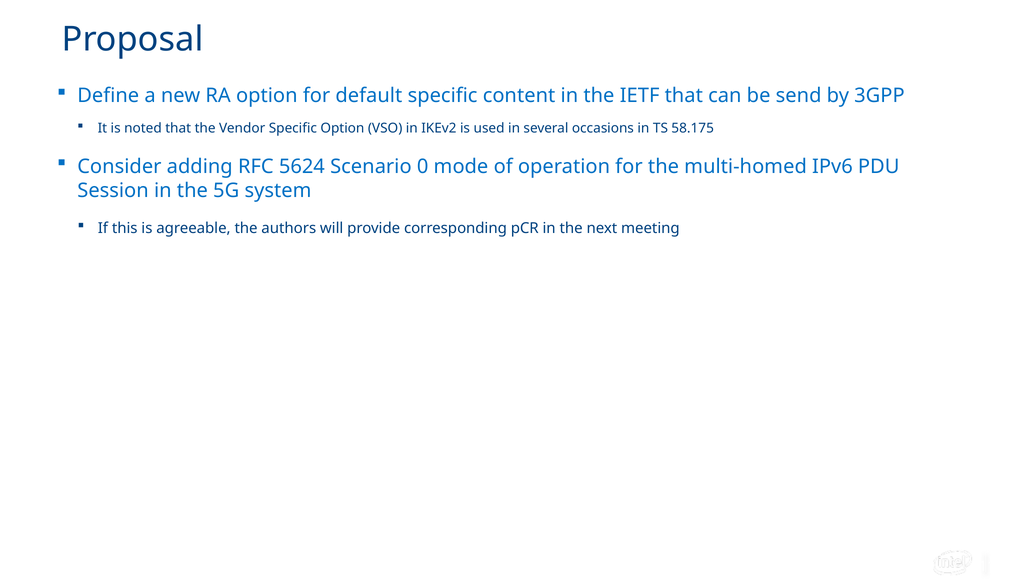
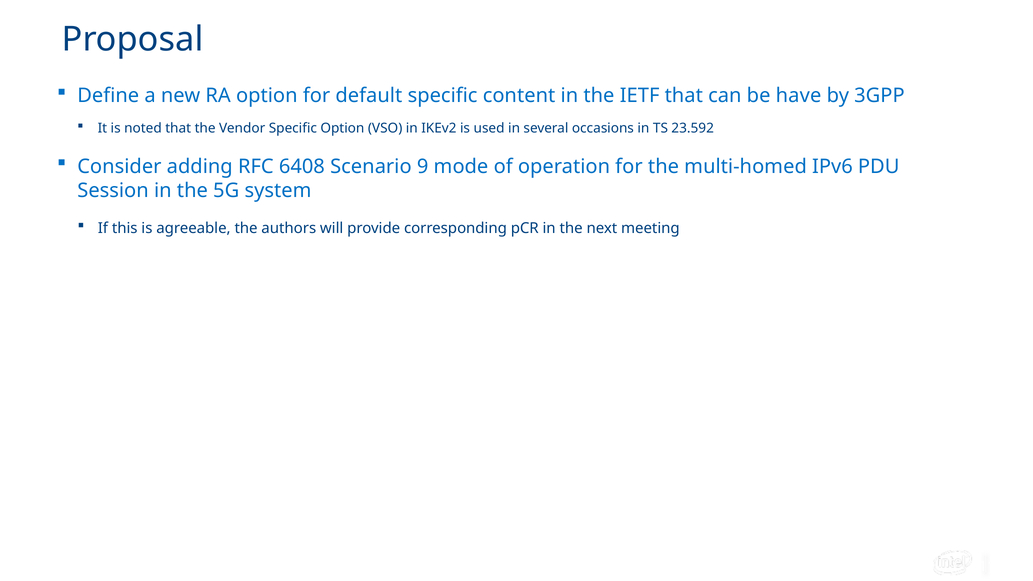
send: send -> have (799, 96)
58.175: 58.175 -> 23.592 (693, 128)
5624: 5624 -> 6408 (302, 166)
0: 0 -> 9 (423, 166)
